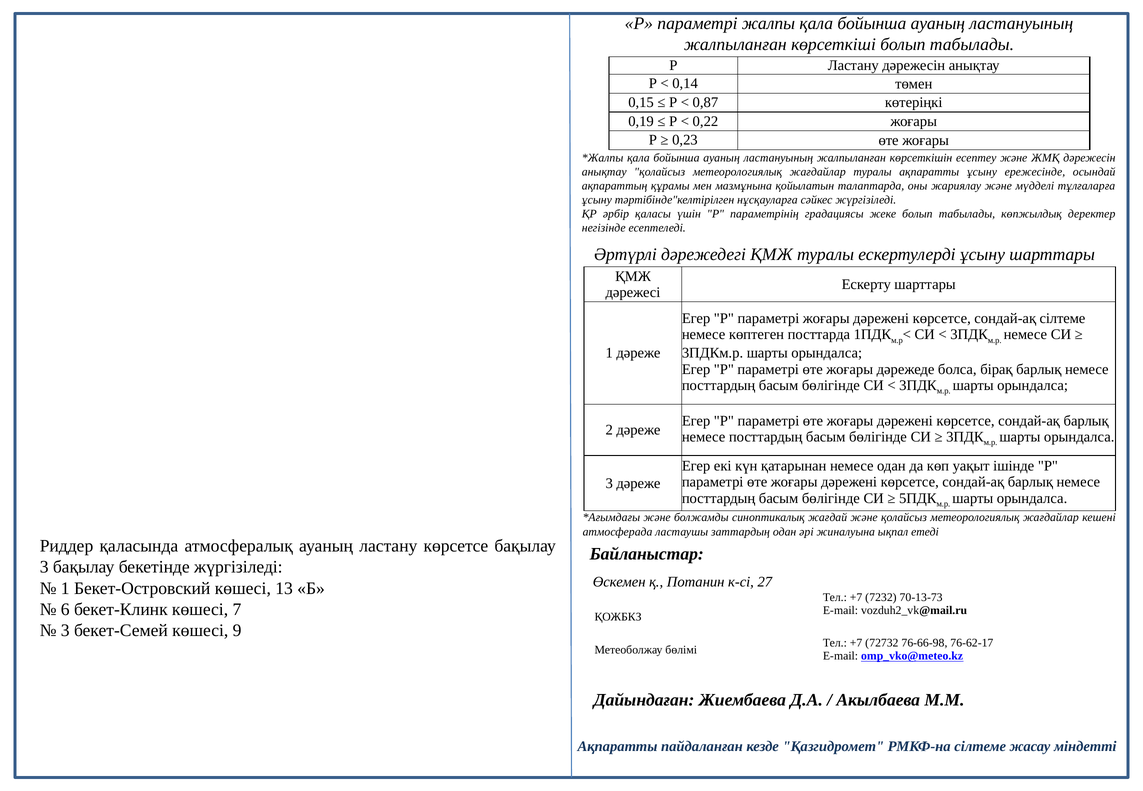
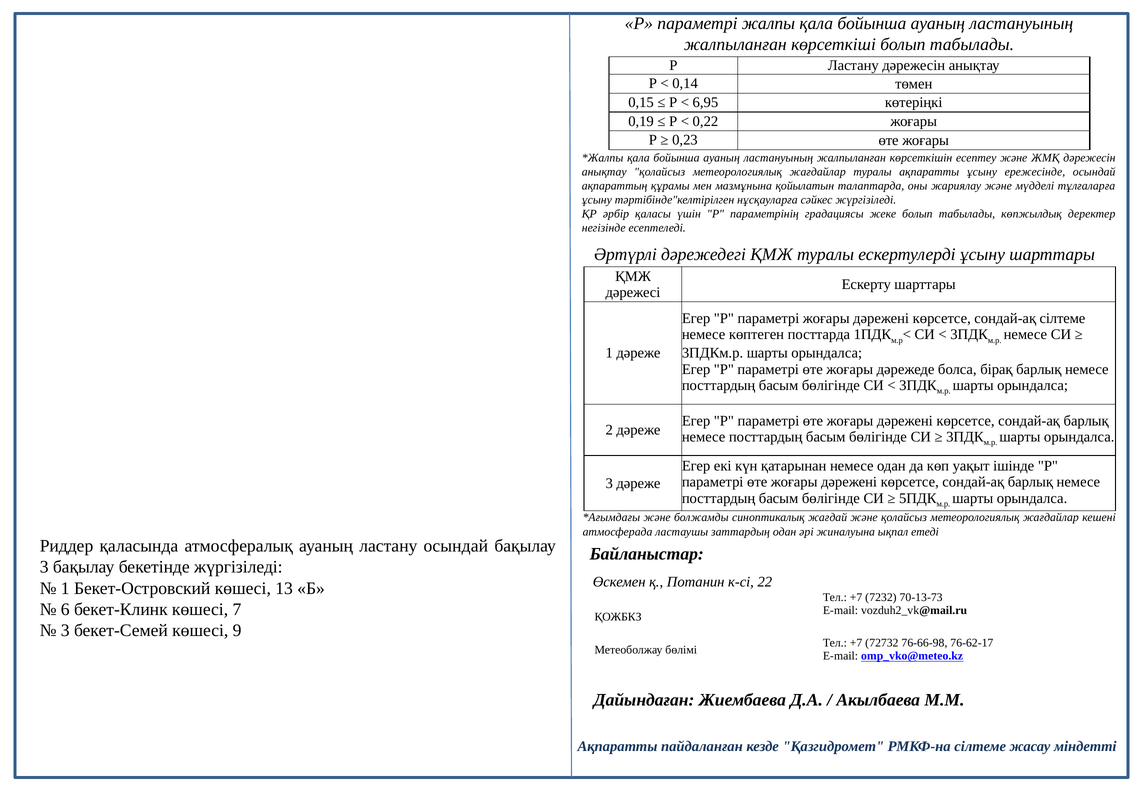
0,87: 0,87 -> 6,95 (705, 102)
ластану көрсетсе: көрсетсе -> осындай (456, 546)
27: 27 -> 22 (765, 582)
